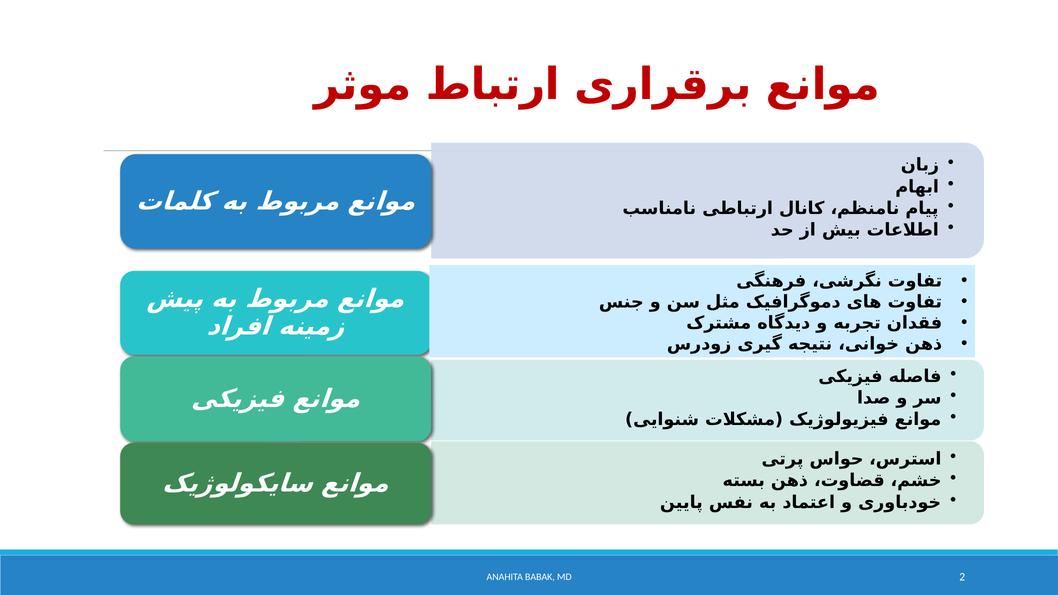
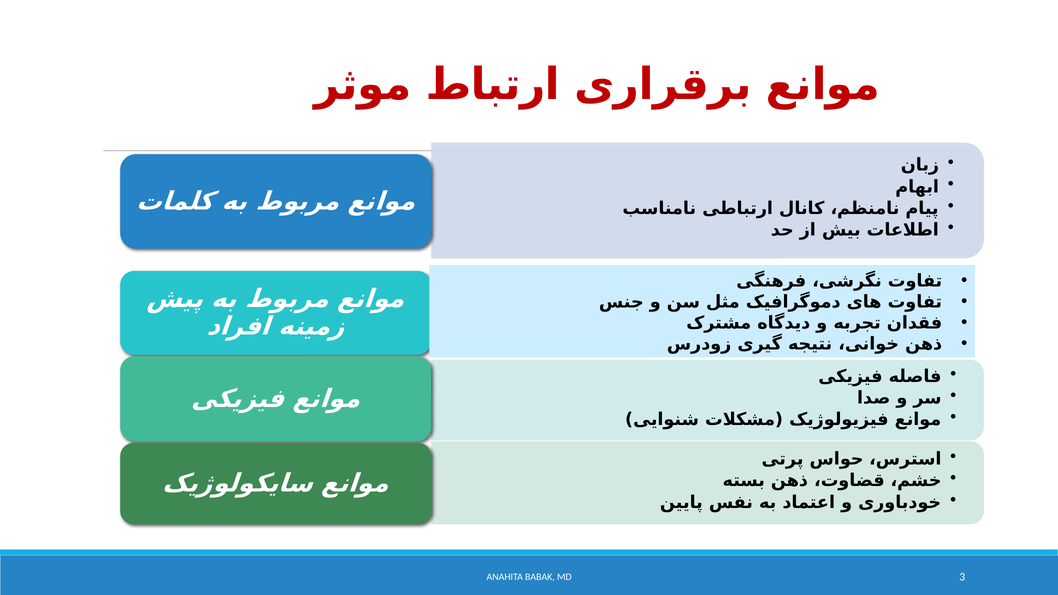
2: 2 -> 3 (962, 577)
